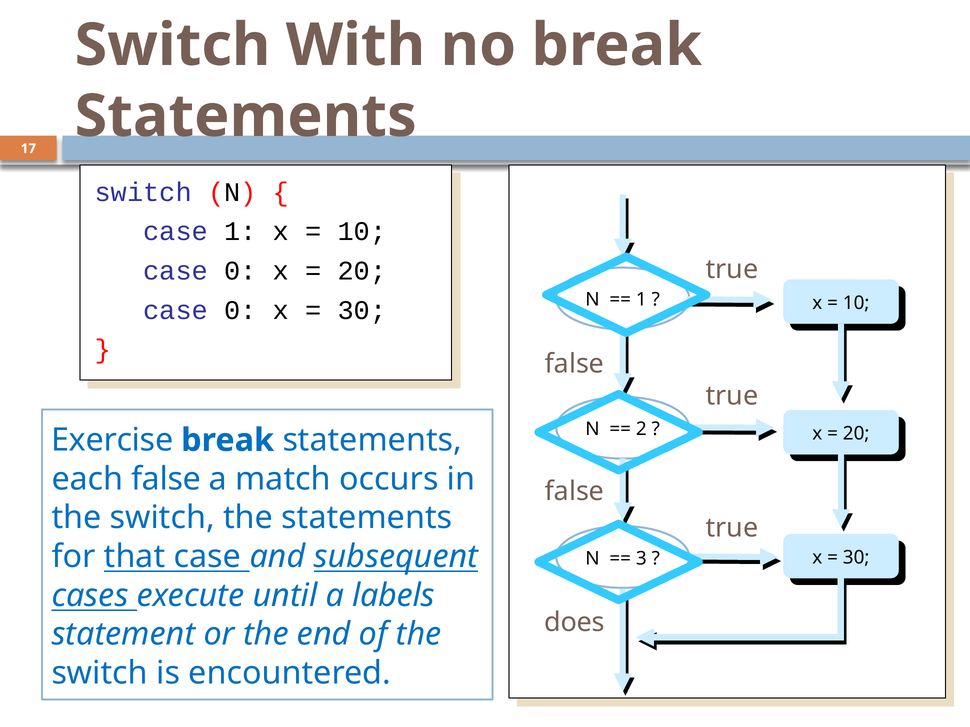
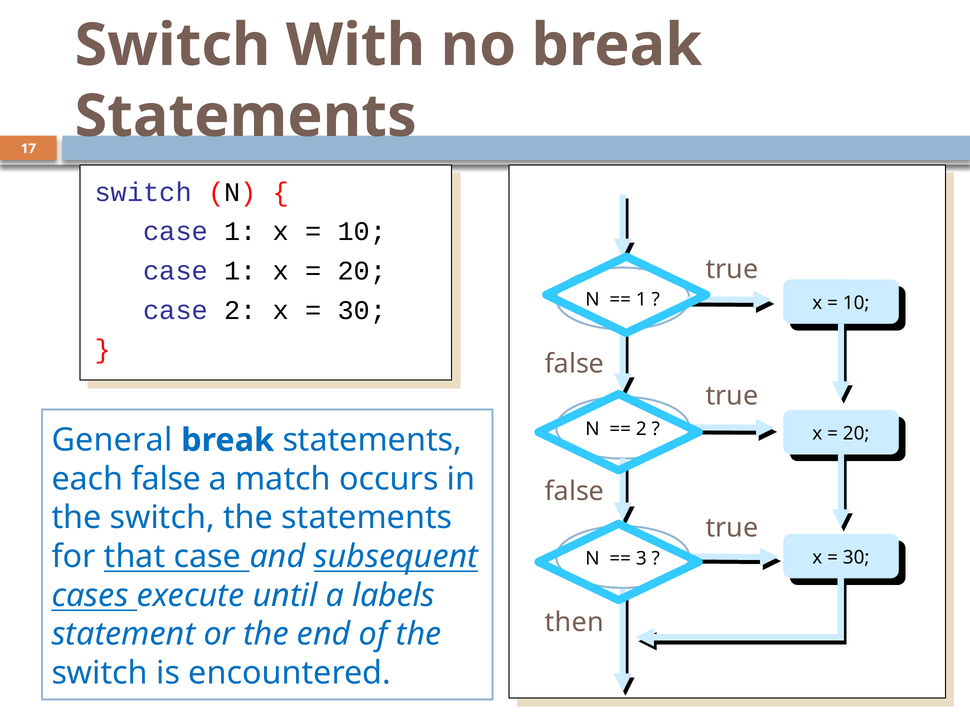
0: 0 -> 1 (240, 271)
0: 0 -> 2 (240, 310)
Exercise: Exercise -> General (112, 441)
does: does -> then (574, 623)
